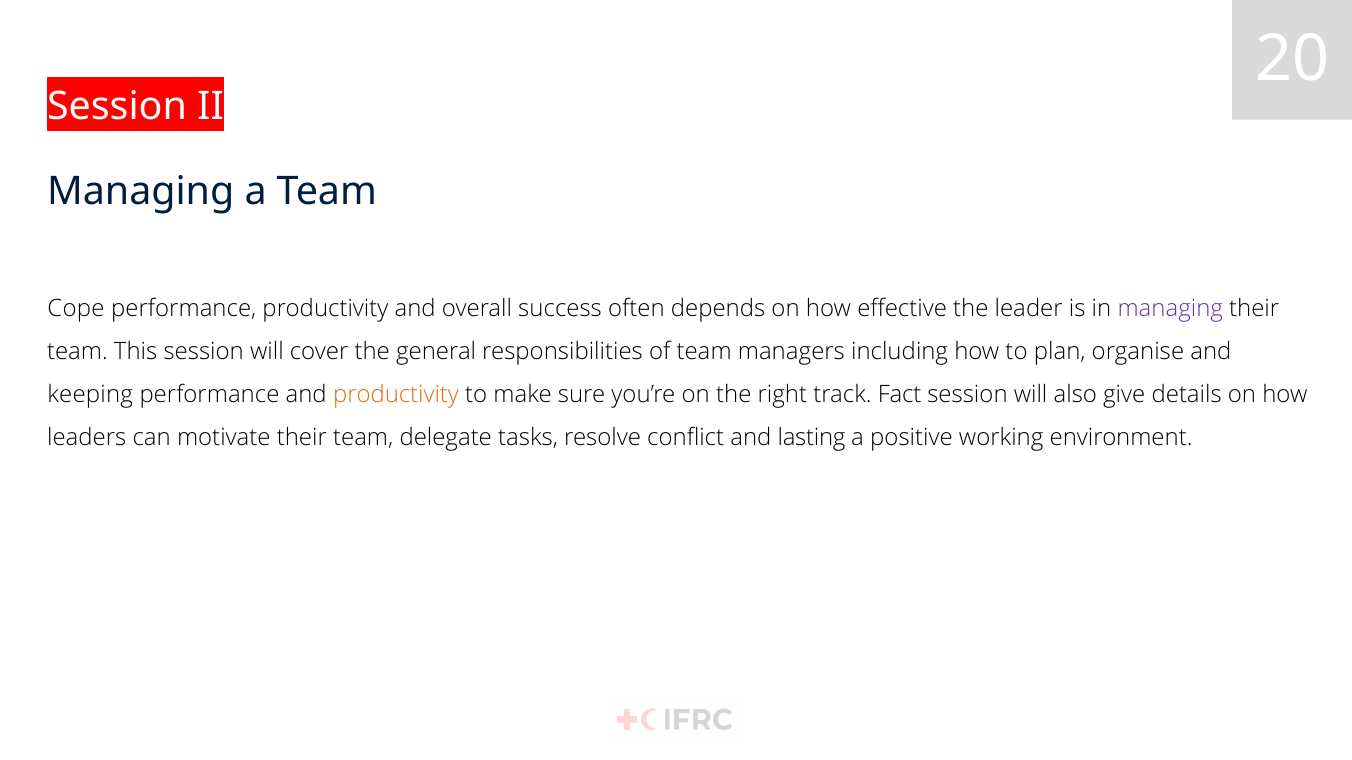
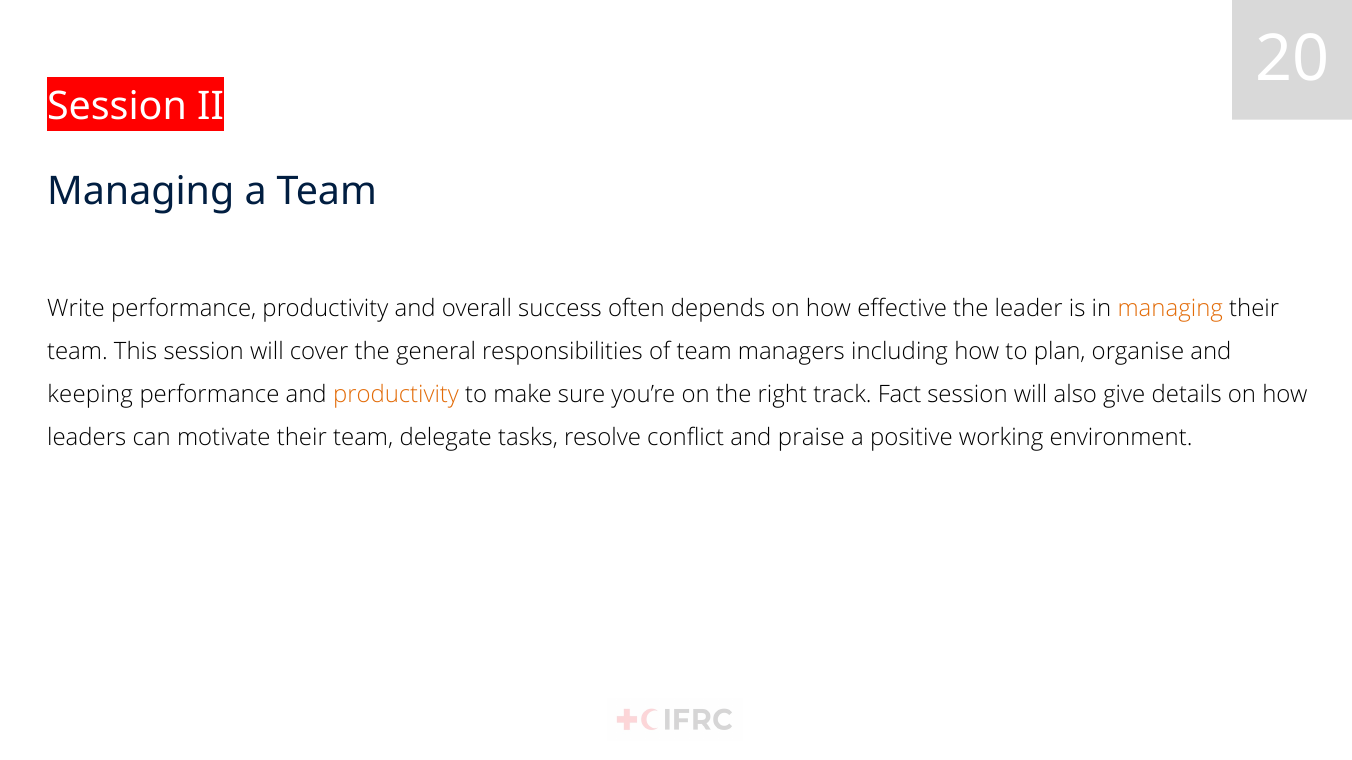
Cope: Cope -> Write (76, 309)
managing colour: purple -> orange (1170, 309)
lasting: lasting -> praise (811, 438)
